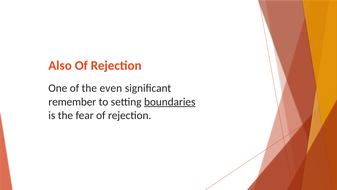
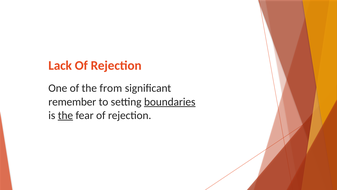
Also: Also -> Lack (60, 65)
even: even -> from (111, 88)
the underline: none -> present (65, 115)
